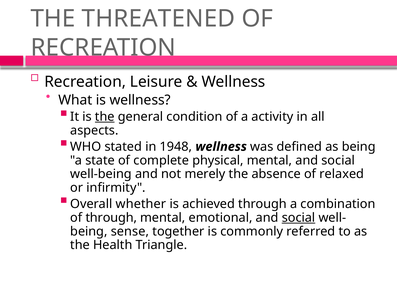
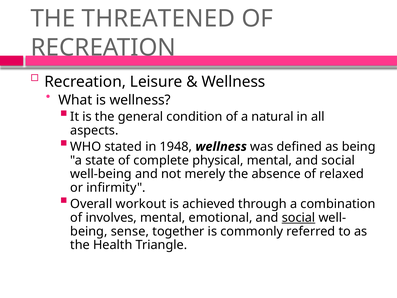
the underline: present -> none (105, 117)
activity: activity -> natural (272, 117)
whether: whether -> workout (141, 204)
of through: through -> involves (111, 217)
